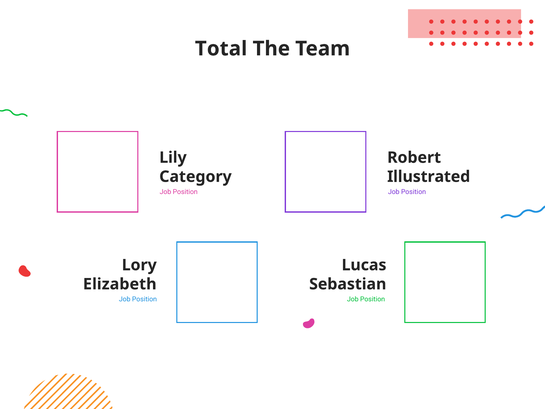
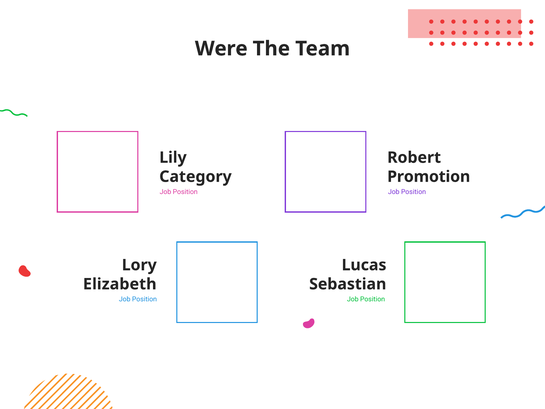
Total: Total -> Were (221, 49)
Illustrated: Illustrated -> Promotion (429, 177)
